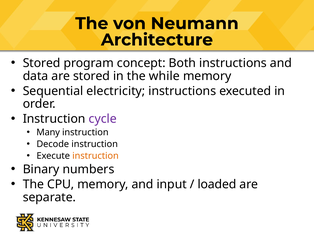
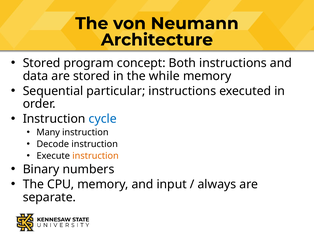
electricity: electricity -> particular (116, 91)
cycle colour: purple -> blue (103, 119)
loaded: loaded -> always (217, 184)
